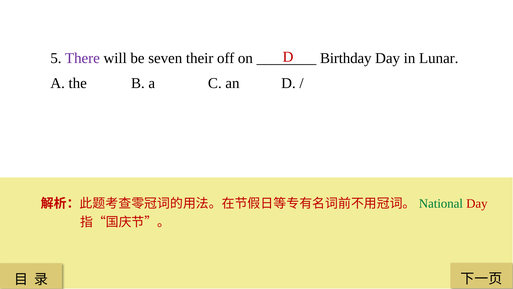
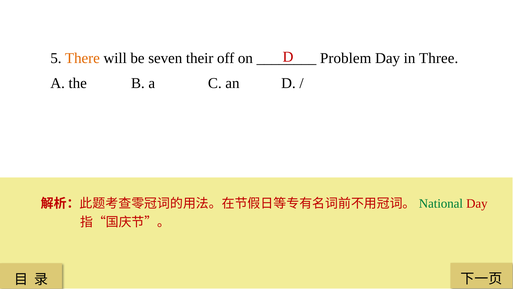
There colour: purple -> orange (82, 58)
Birthday: Birthday -> Problem (346, 58)
Lunar: Lunar -> Three (439, 58)
